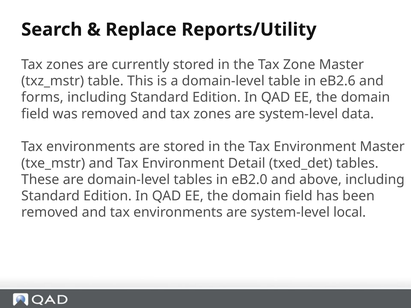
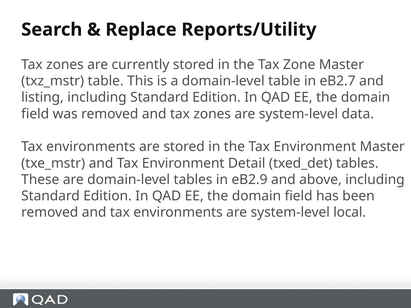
eB2.6: eB2.6 -> eB2.7 (338, 81)
forms: forms -> listing (42, 98)
eB2.0: eB2.0 -> eB2.9 (249, 180)
